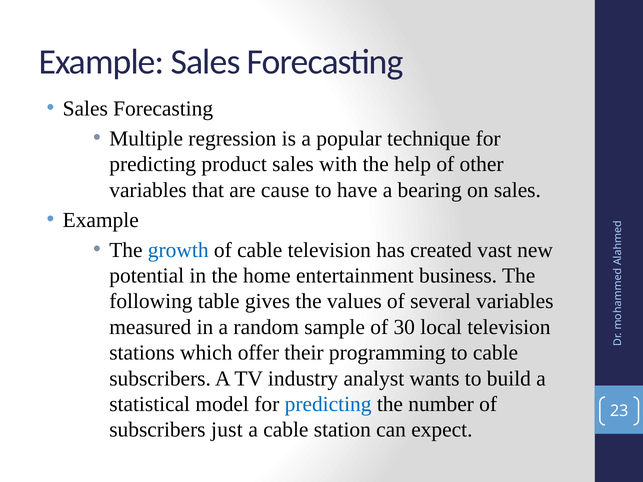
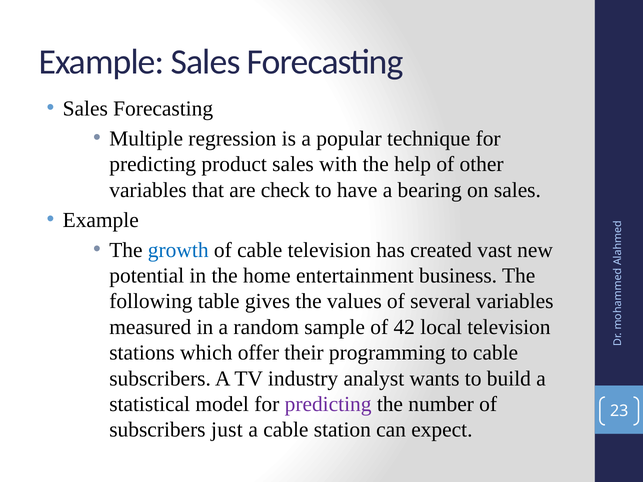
cause: cause -> check (285, 190)
30: 30 -> 42 (404, 327)
predicting colour: blue -> purple (328, 404)
